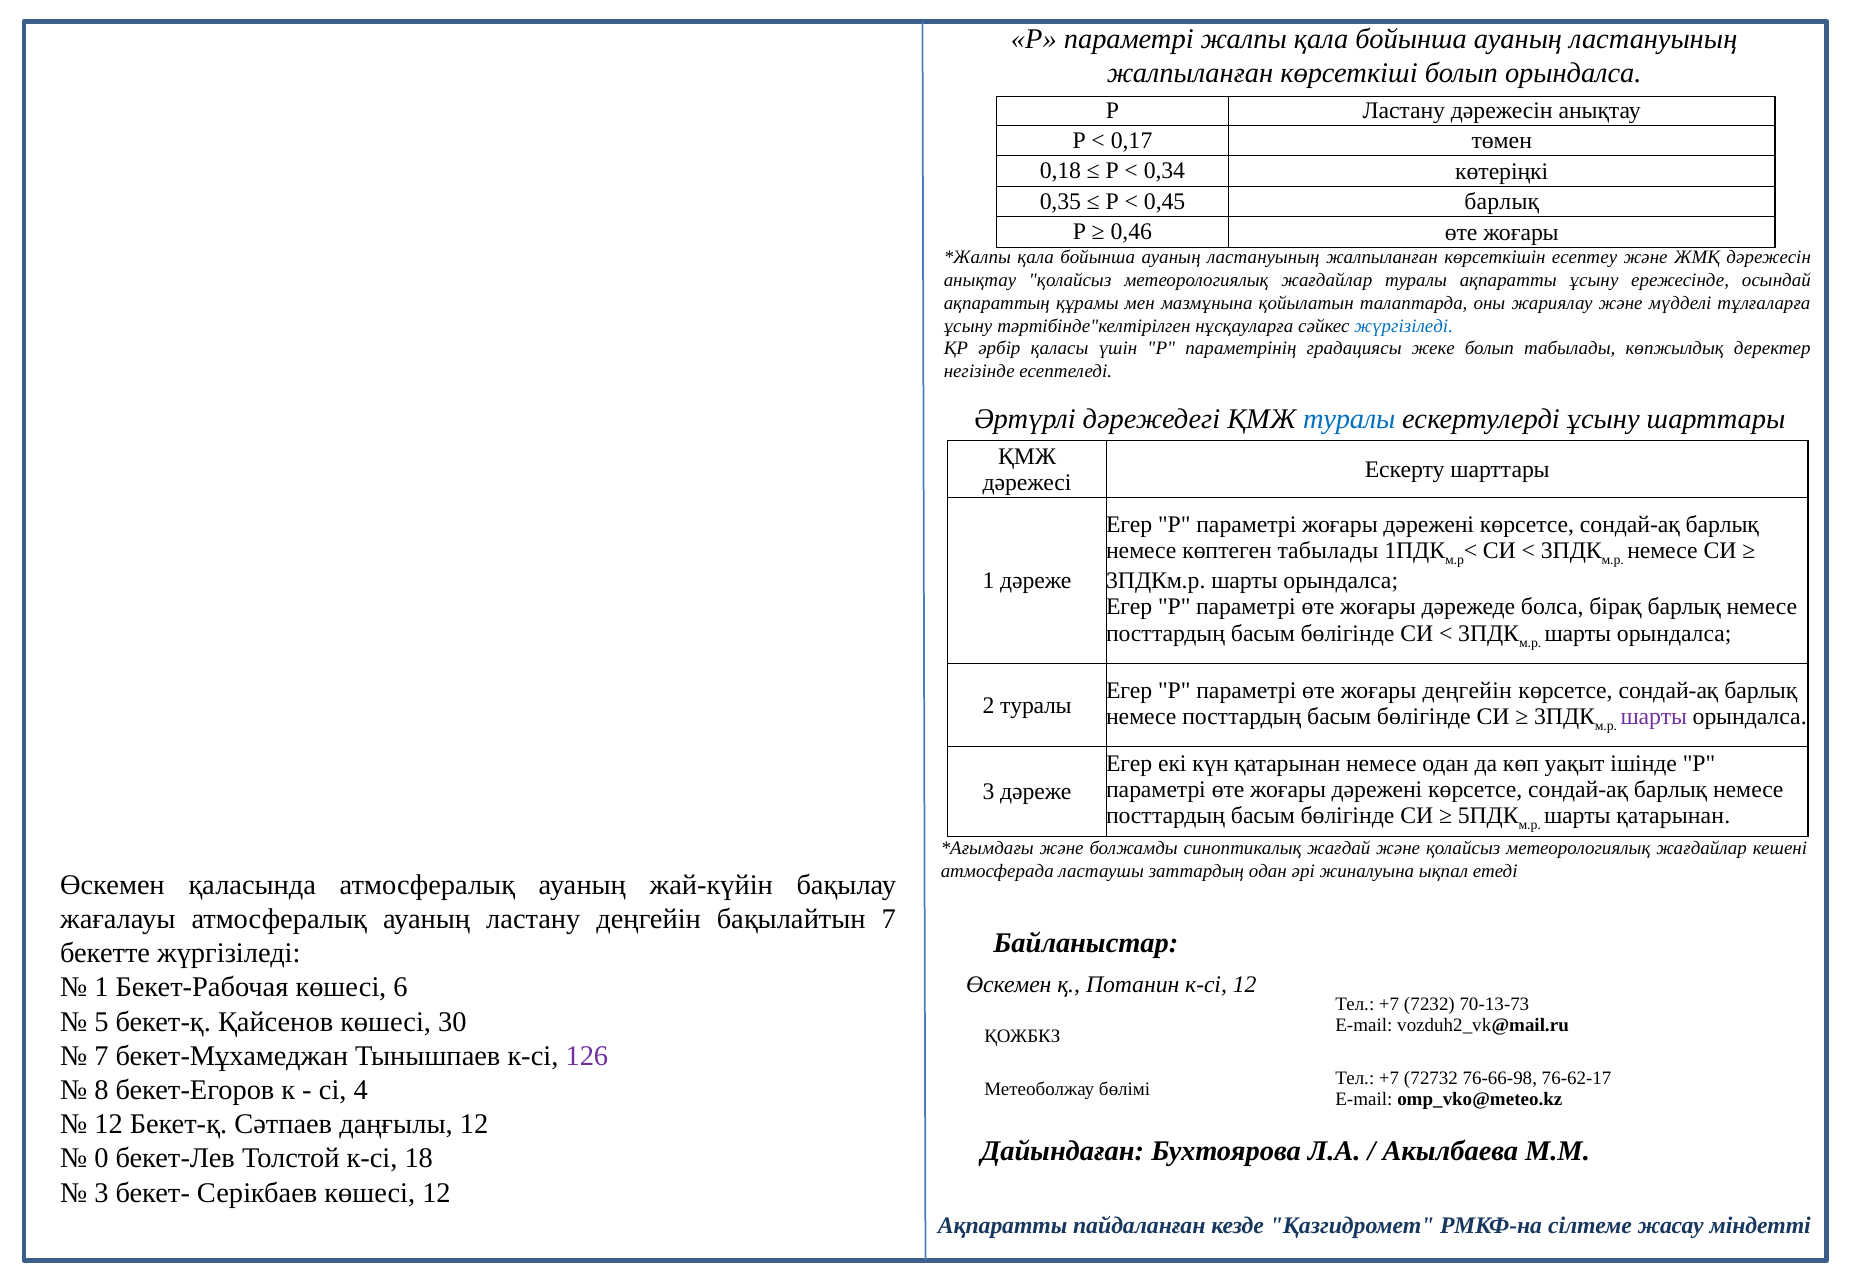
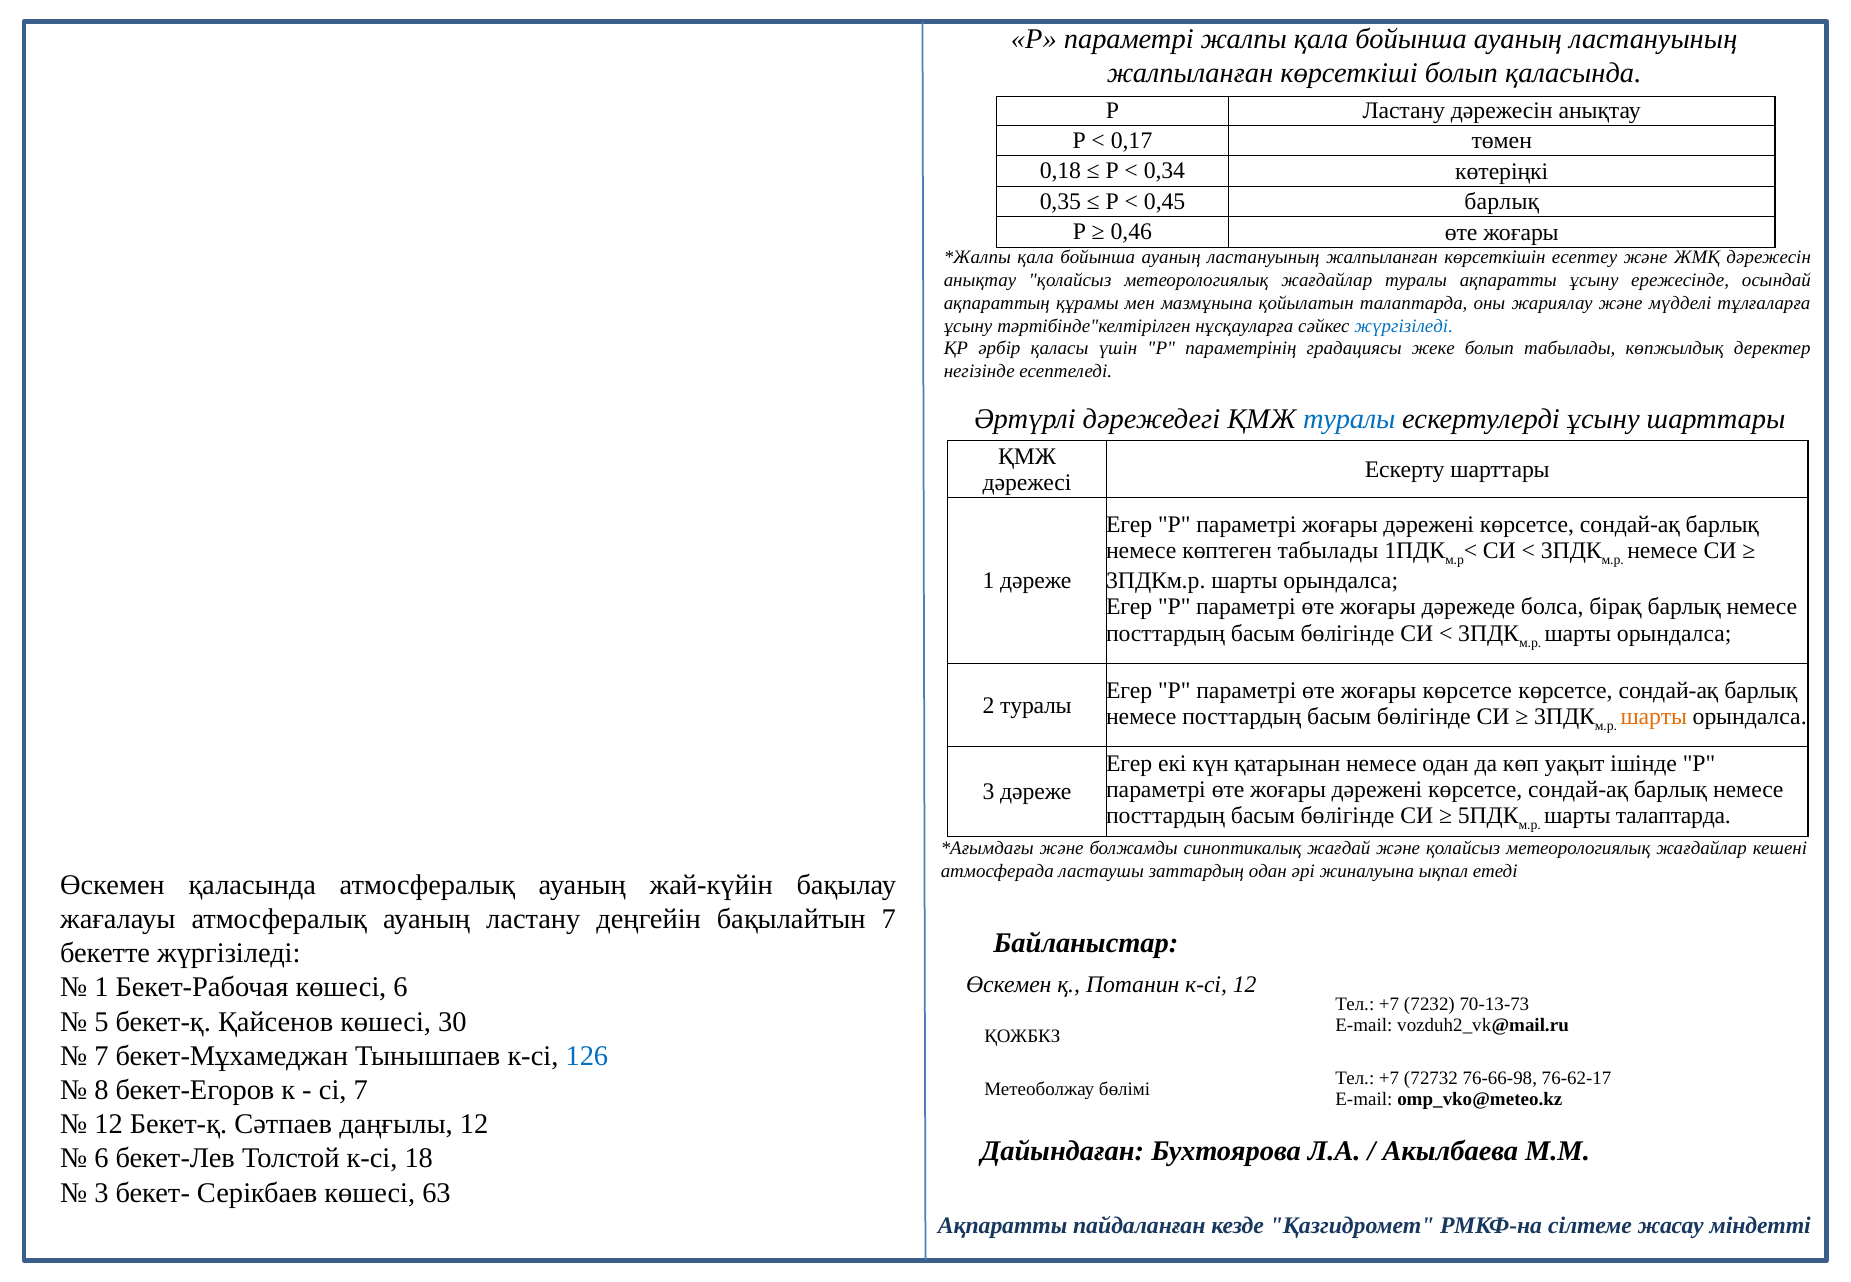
болып орындалса: орындалса -> қаласында (1573, 73)
жоғары деңгейін: деңгейін -> көрсетсе (1467, 690)
шарты colour: purple -> orange (1654, 716)
шарты қатарынан: қатарынан -> талаптарда (1673, 816)
126 colour: purple -> blue (587, 1055)
сі 4: 4 -> 7 (361, 1090)
0: 0 -> 6 (101, 1158)
көшесі 12: 12 -> 63 (436, 1192)
